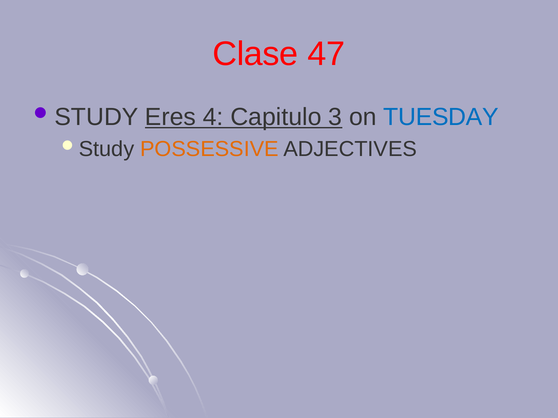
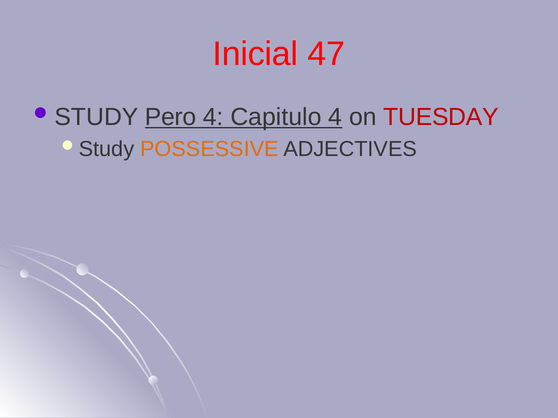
Clase: Clase -> Inicial (255, 54)
Eres: Eres -> Pero (171, 117)
Capitulo 3: 3 -> 4 (335, 117)
TUESDAY colour: blue -> red (441, 117)
